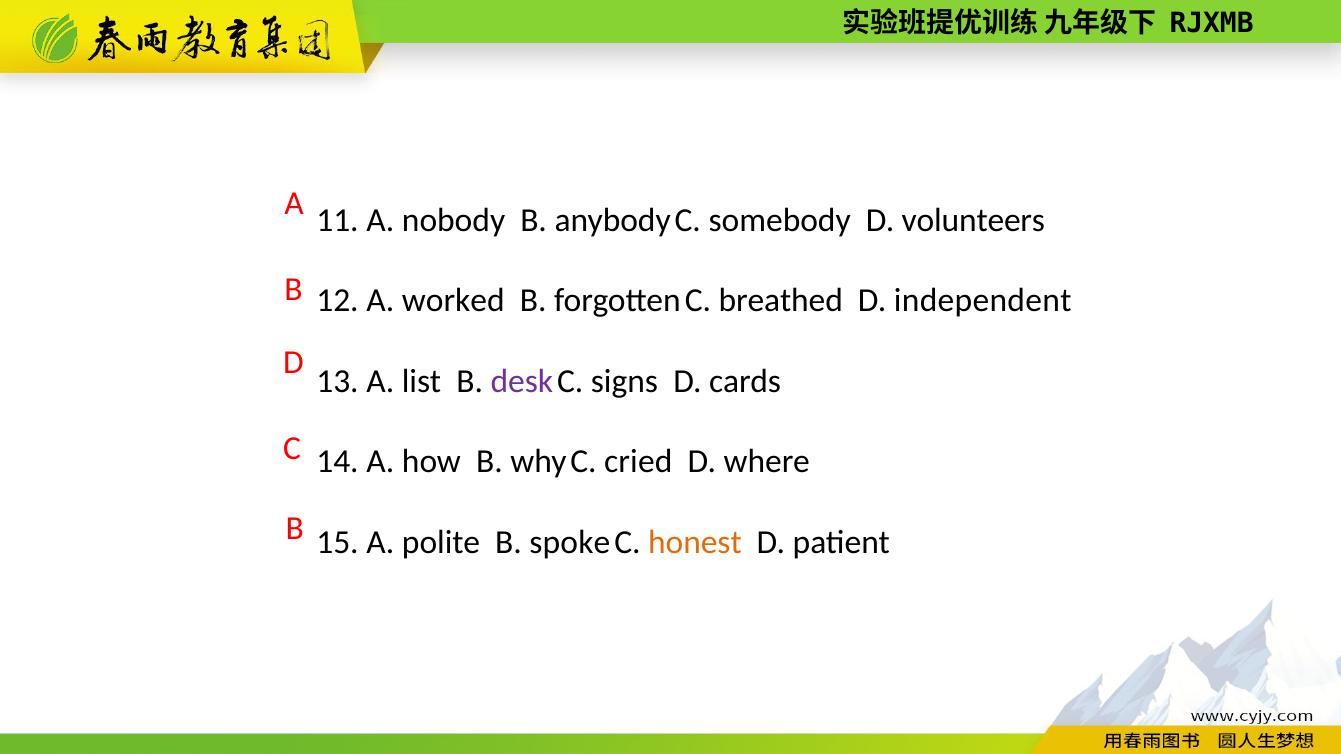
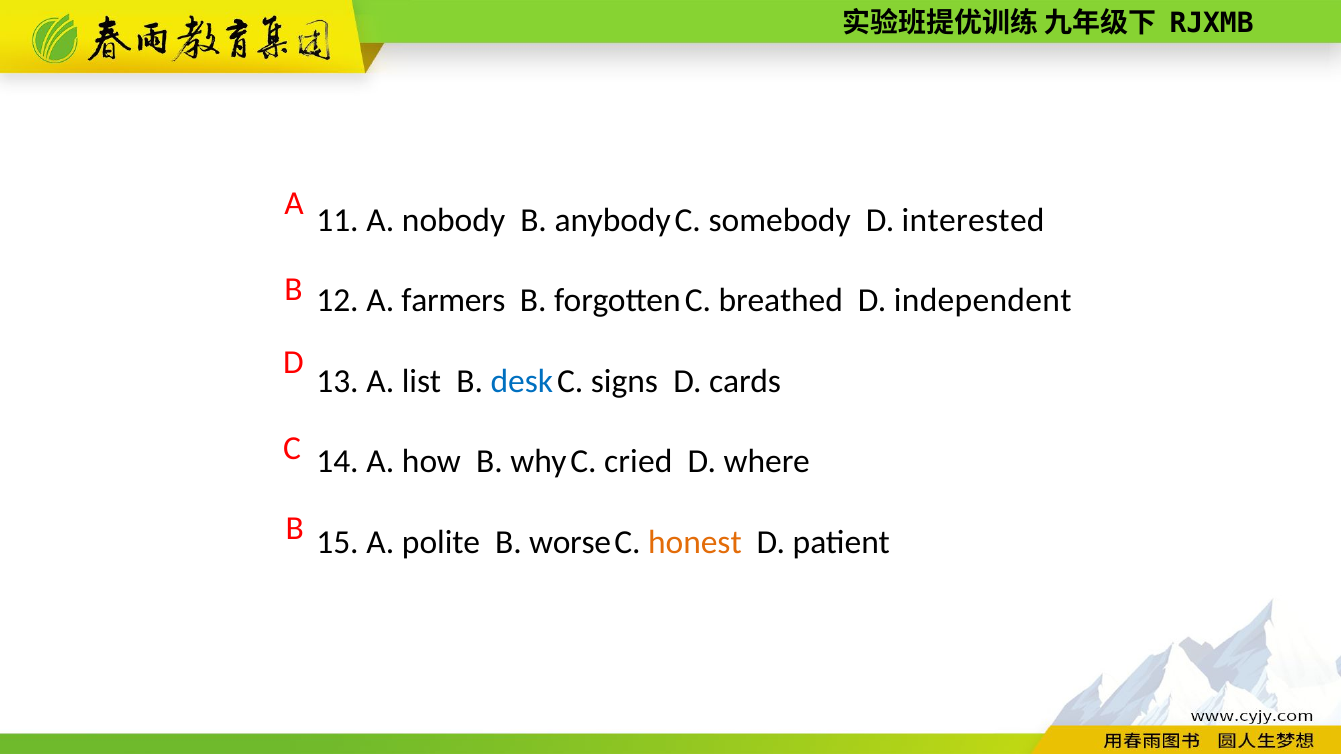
volunteers: volunteers -> interested (973, 220)
worked: worked -> farmers (453, 301)
desk colour: purple -> blue (522, 381)
spoke: spoke -> worse (570, 542)
